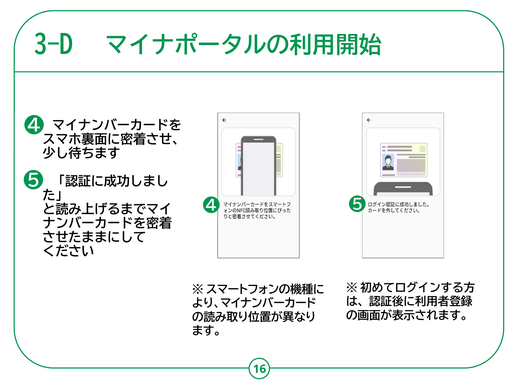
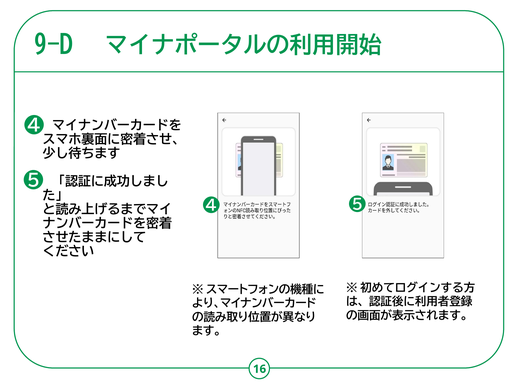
3-D: 3-D -> 9-D (53, 45)
